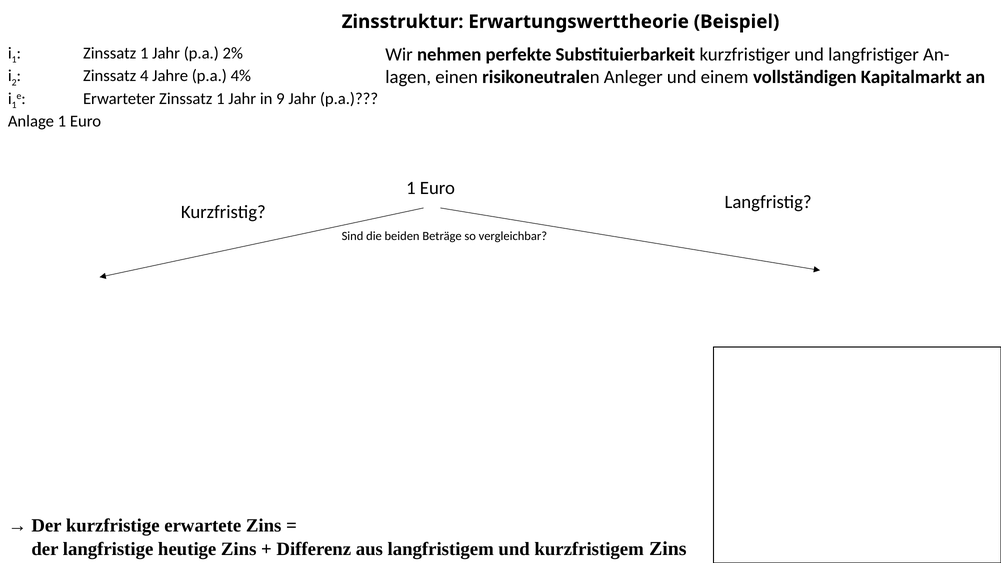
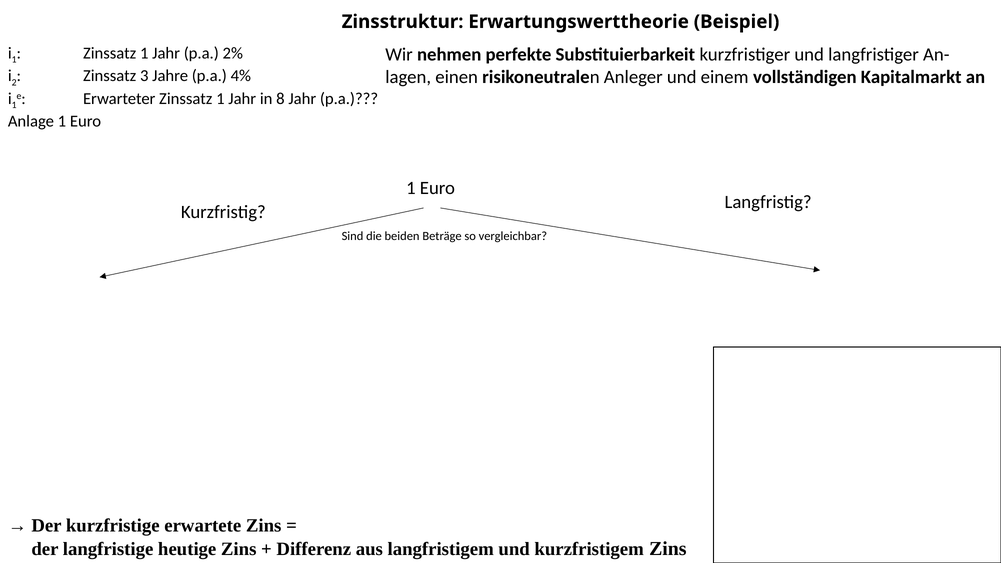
4: 4 -> 3 (144, 76)
9: 9 -> 8 (280, 99)
